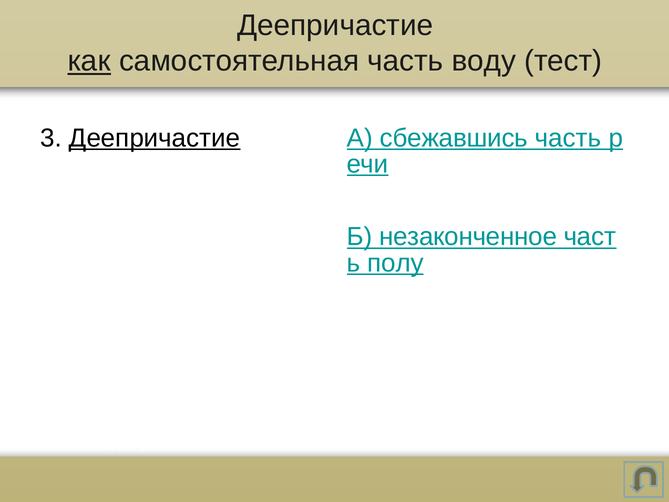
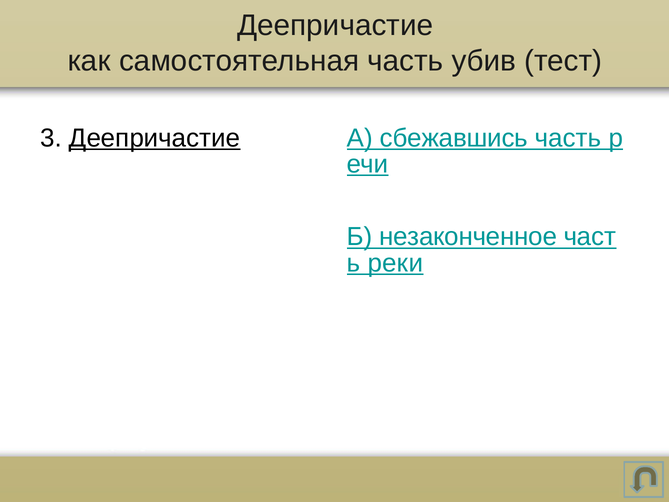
как underline: present -> none (89, 61)
воду: воду -> убив (484, 61)
полу: полу -> реки (395, 263)
